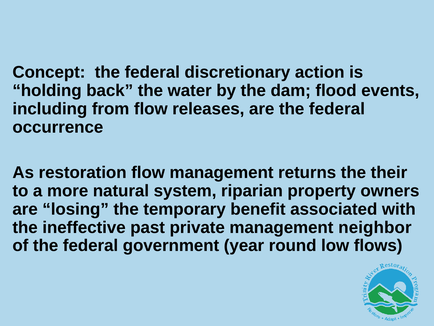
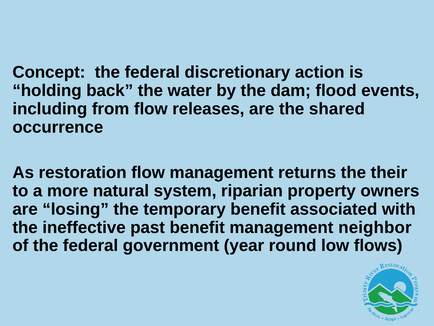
are the federal: federal -> shared (337, 109)
past private: private -> benefit (197, 227)
